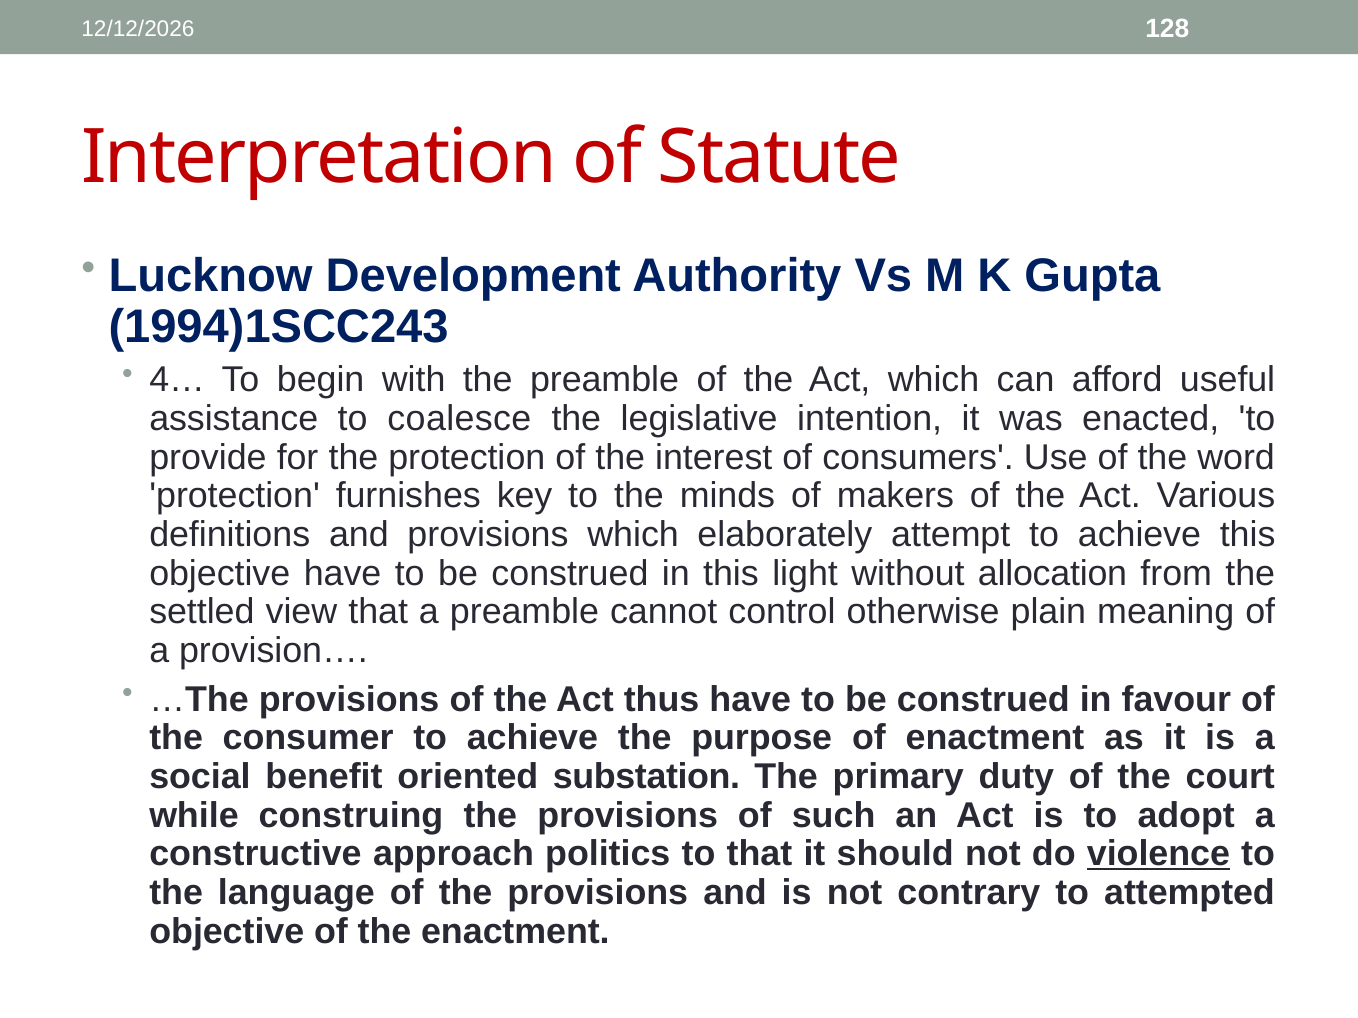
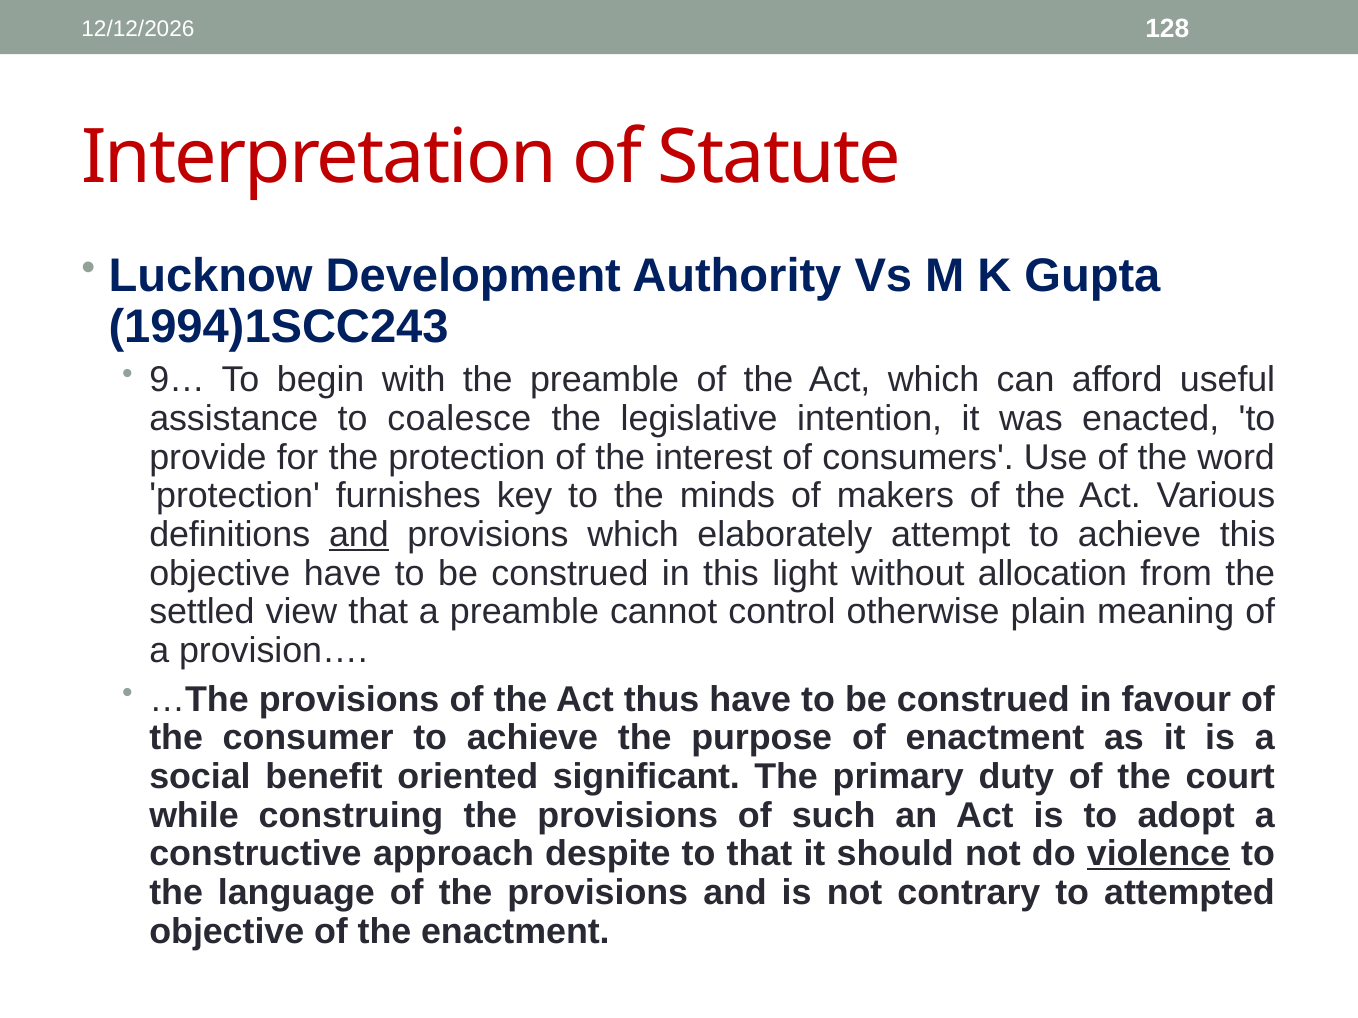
4…: 4… -> 9… (177, 380)
and underline: none -> present (359, 535)
substation: substation -> significant (646, 777)
politics: politics -> despite (608, 854)
